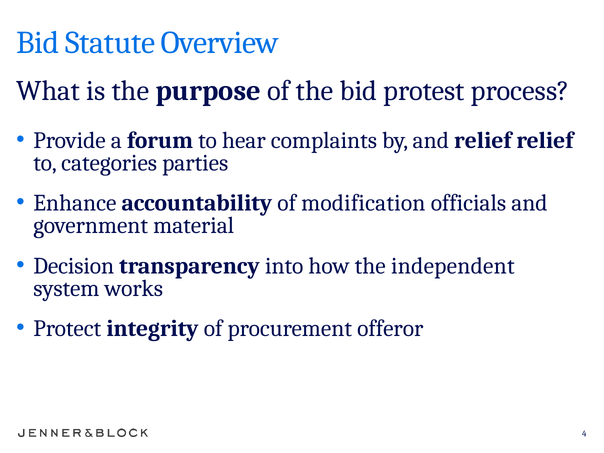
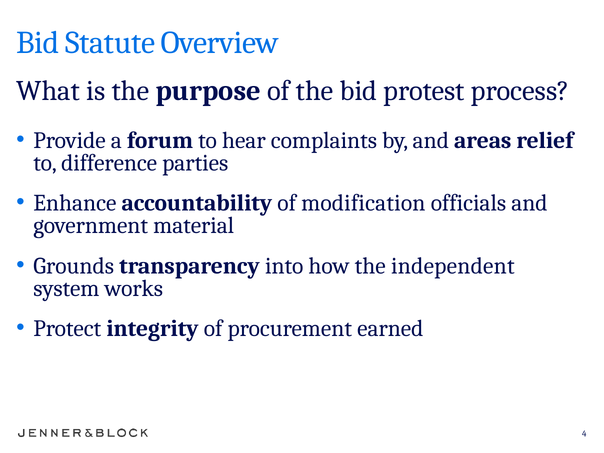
and relief: relief -> areas (483, 140)
categories: categories -> difference (109, 163)
Decision: Decision -> Grounds (74, 266)
offeror: offeror -> earned (390, 329)
